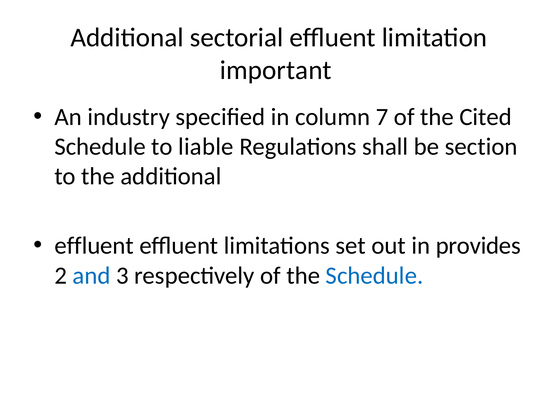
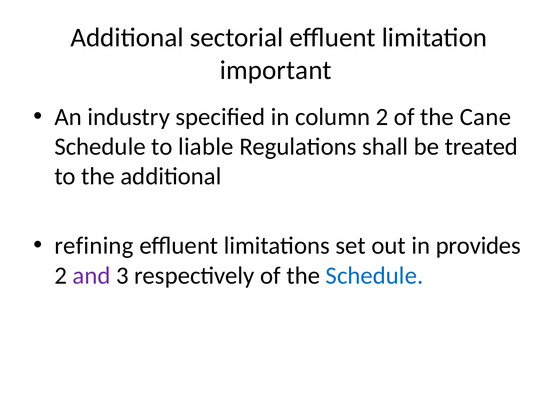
column 7: 7 -> 2 (382, 117)
Cited: Cited -> Cane (485, 117)
section: section -> treated (481, 147)
effluent: effluent -> refining (94, 246)
and colour: blue -> purple (92, 276)
